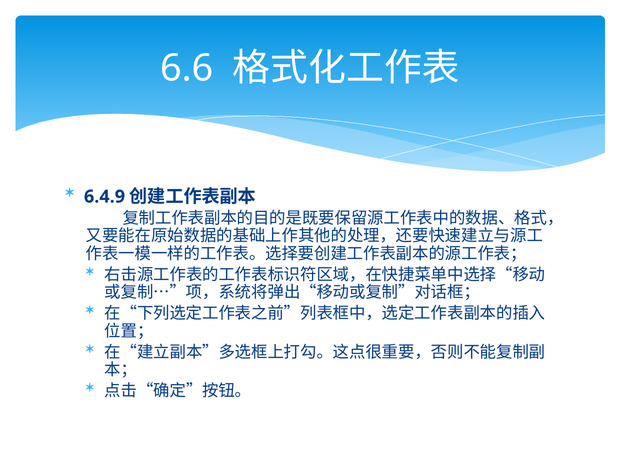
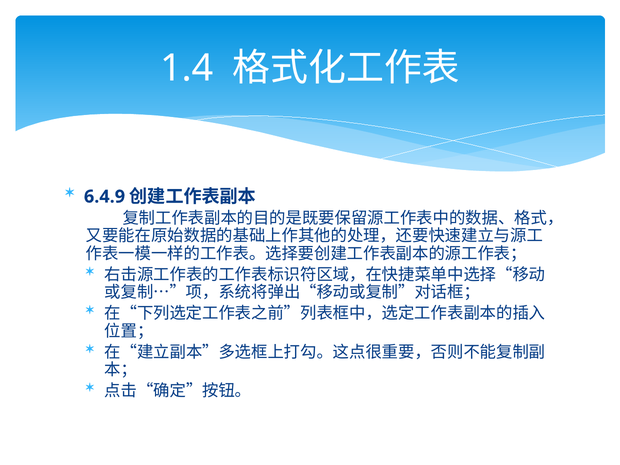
6.6: 6.6 -> 1.4 (187, 68)
